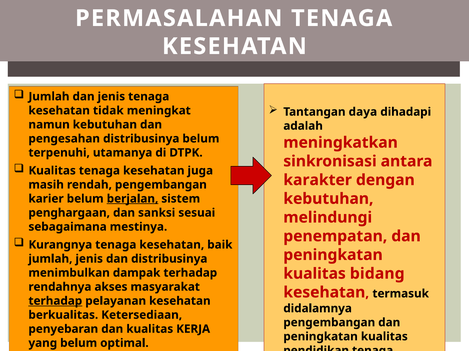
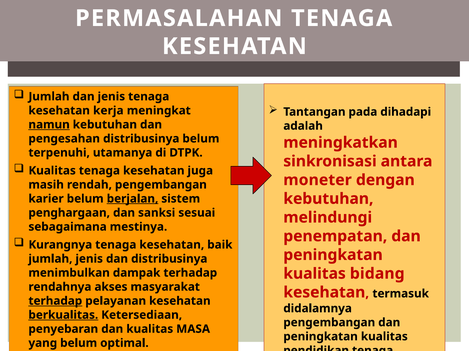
daya: daya -> pada (363, 112)
tidak: tidak -> kerja (108, 111)
namun underline: none -> present (49, 125)
karakter: karakter -> moneter (318, 180)
berkualitas underline: none -> present (63, 316)
KERJA: KERJA -> MASA (193, 330)
